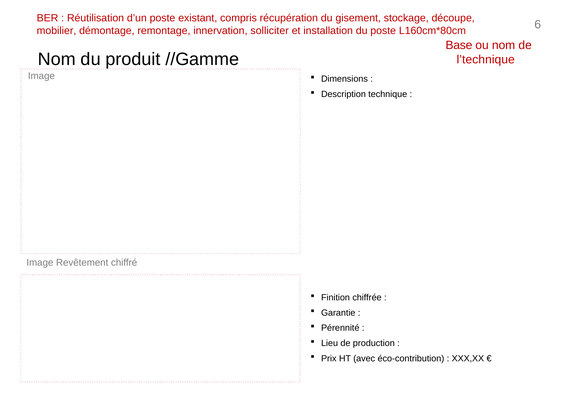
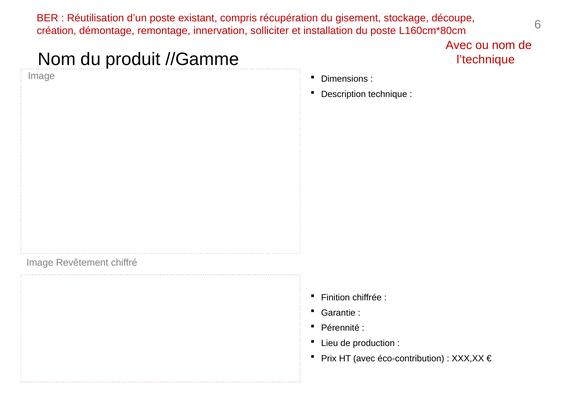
mobilier: mobilier -> création (57, 31)
Base: Base -> Avec (459, 45)
